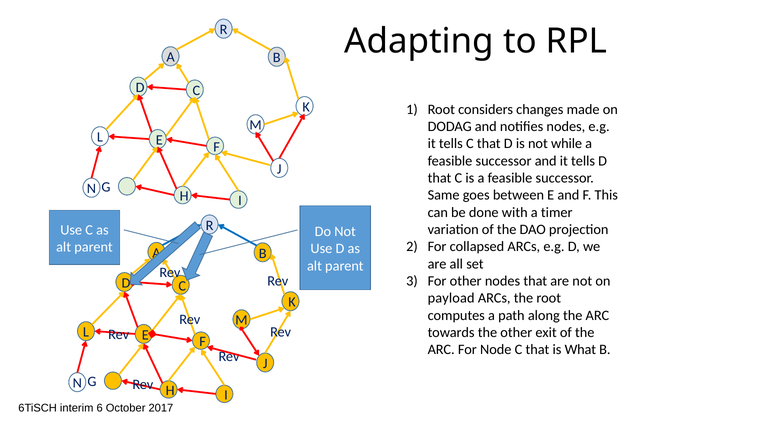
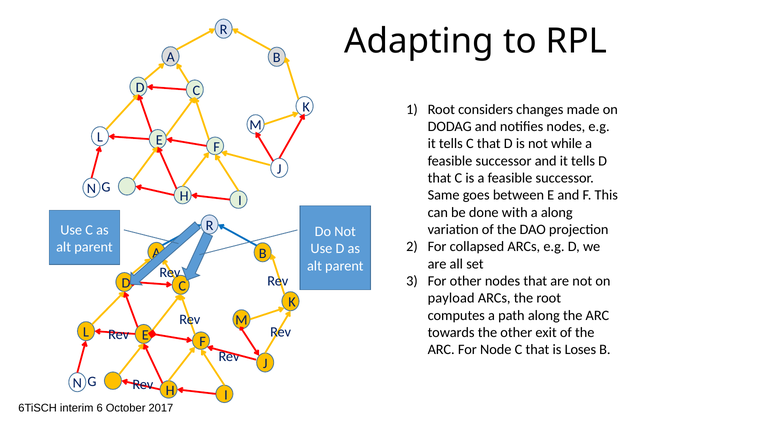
a timer: timer -> along (557, 213)
What: What -> Loses (580, 350)
